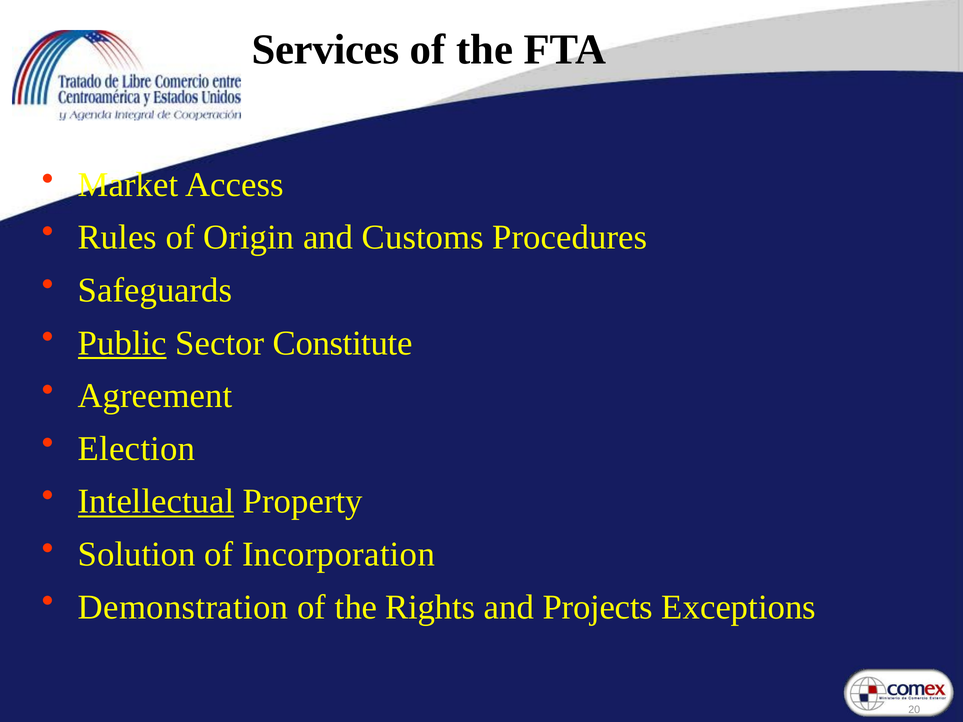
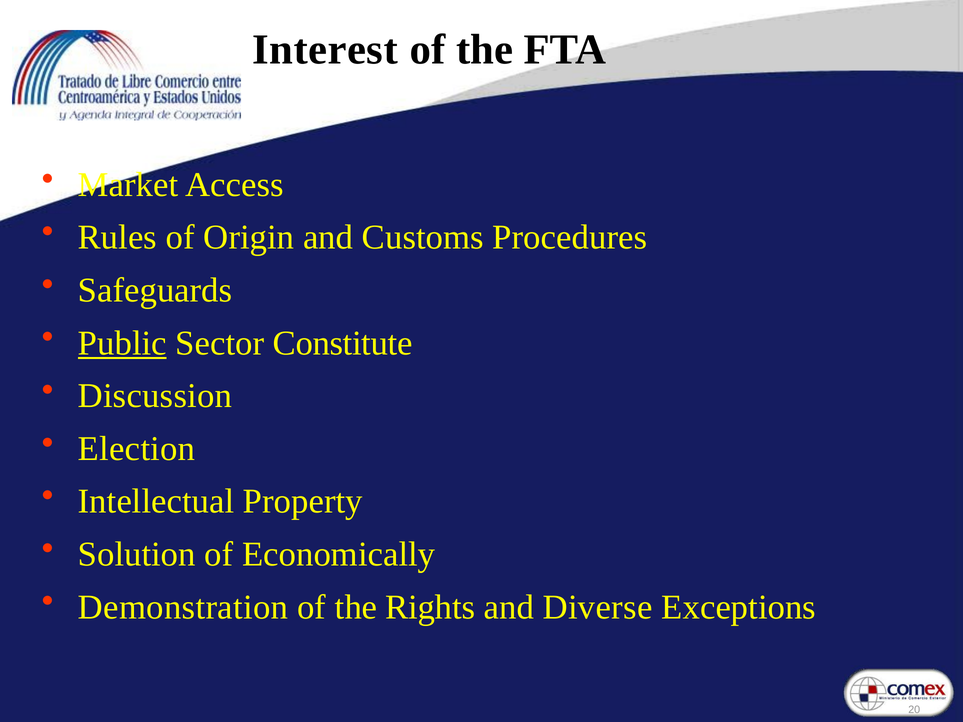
Services: Services -> Interest (325, 49)
Agreement: Agreement -> Discussion (155, 396)
Intellectual underline: present -> none (156, 502)
Incorporation: Incorporation -> Economically (339, 554)
Projects: Projects -> Diverse (598, 607)
